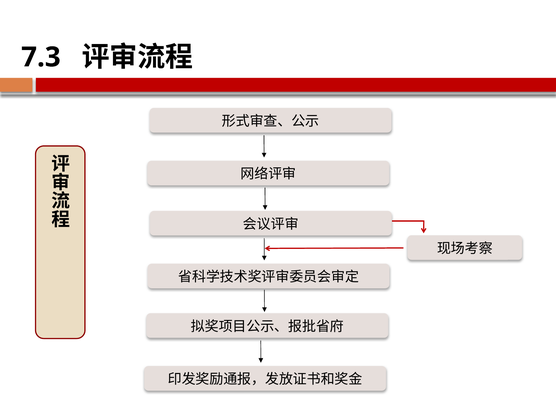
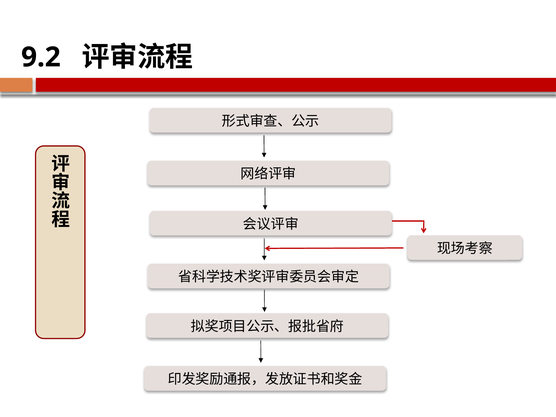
7.3: 7.3 -> 9.2 (41, 57)
